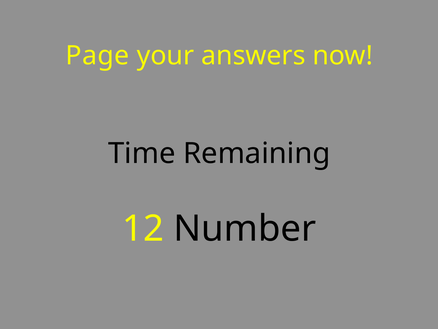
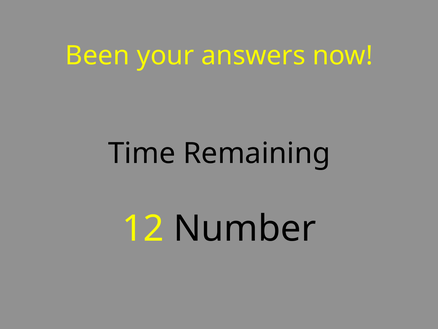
Page: Page -> Been (97, 55)
